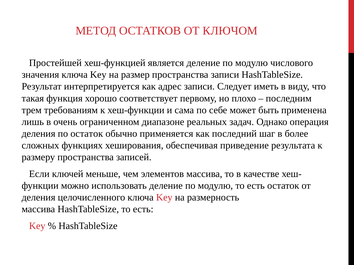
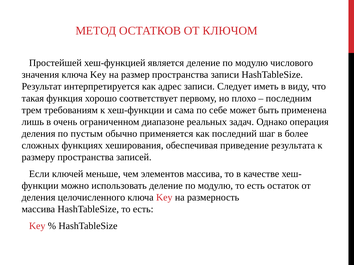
по остаток: остаток -> пустым (87, 134)
